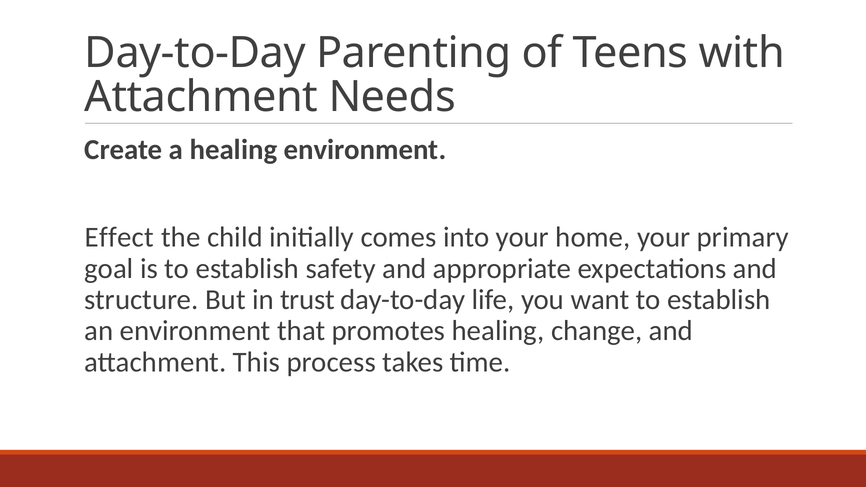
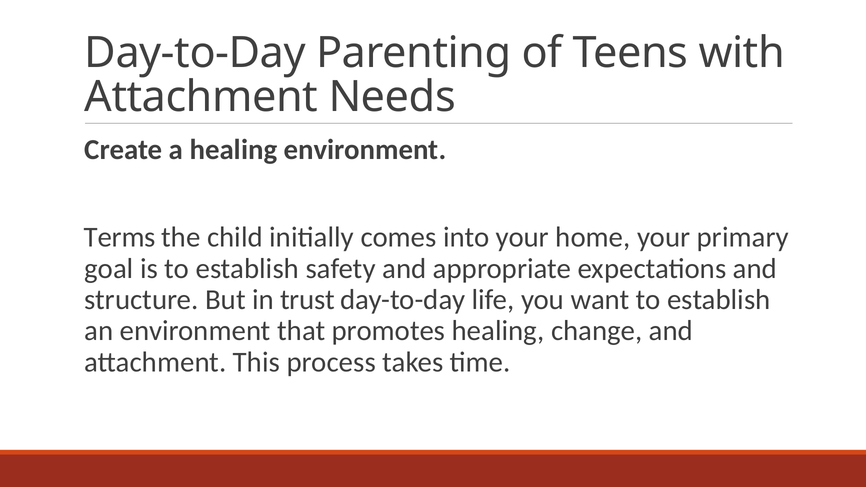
Effect: Effect -> Terms (120, 237)
